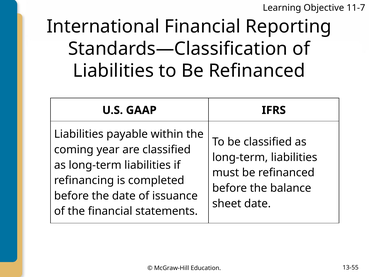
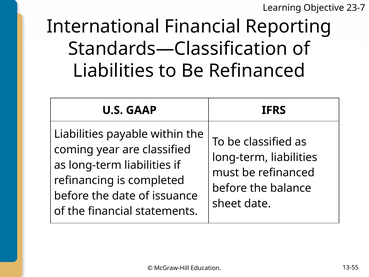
11-7: 11-7 -> 23-7 (356, 8)
